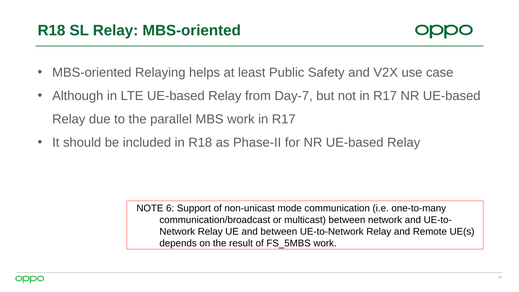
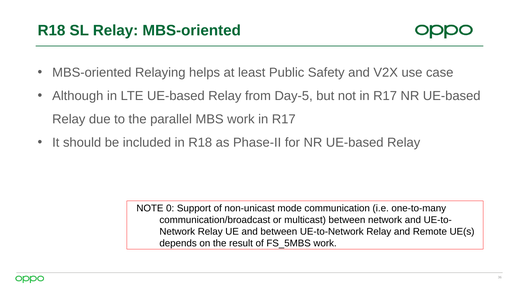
Day-7: Day-7 -> Day-5 (294, 96)
6: 6 -> 0 (170, 208)
